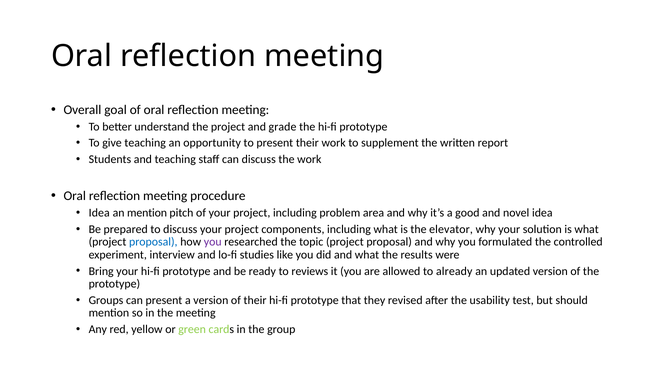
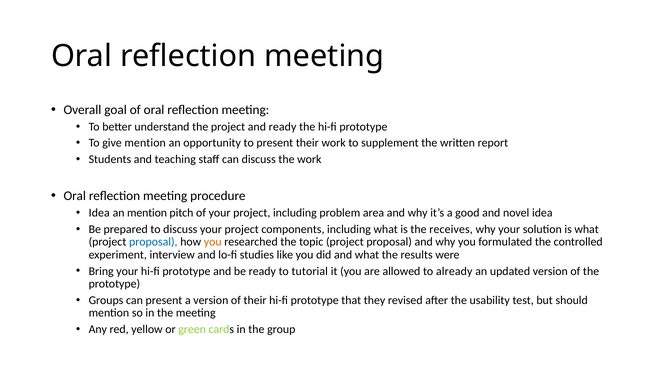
and grade: grade -> ready (283, 127)
give teaching: teaching -> mention (145, 143)
elevator: elevator -> receives (451, 229)
you colour: purple -> orange (213, 242)
reviews: reviews -> tutorial (310, 271)
